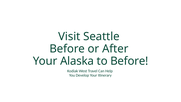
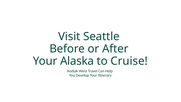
to Before: Before -> Cruise (129, 61)
